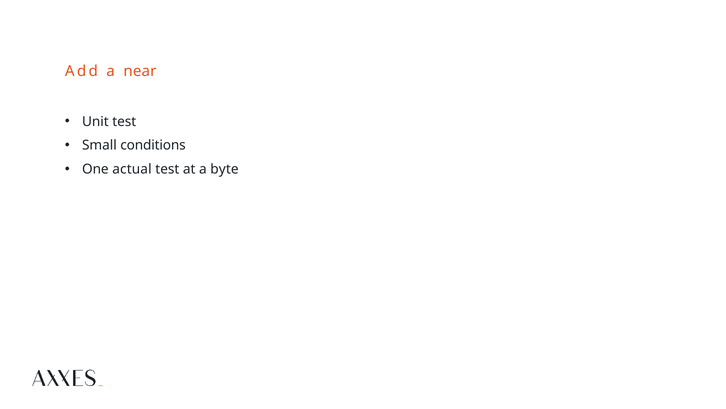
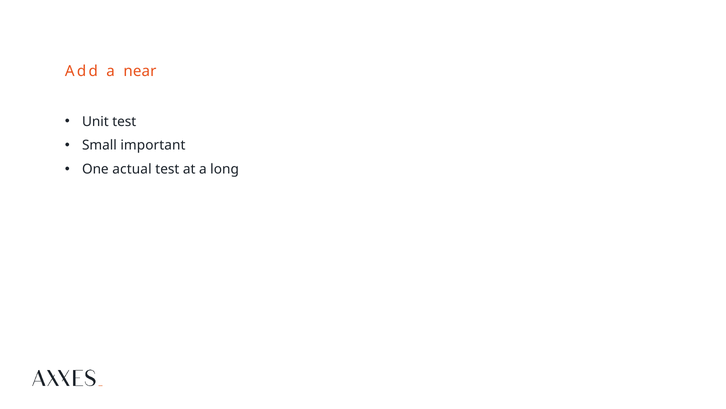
conditions: conditions -> important (153, 145)
byte: byte -> long (225, 169)
